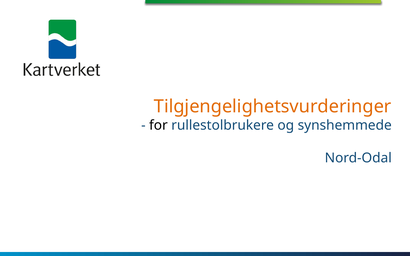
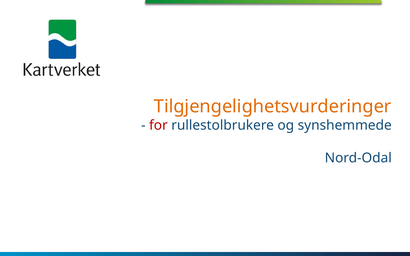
for colour: black -> red (158, 125)
